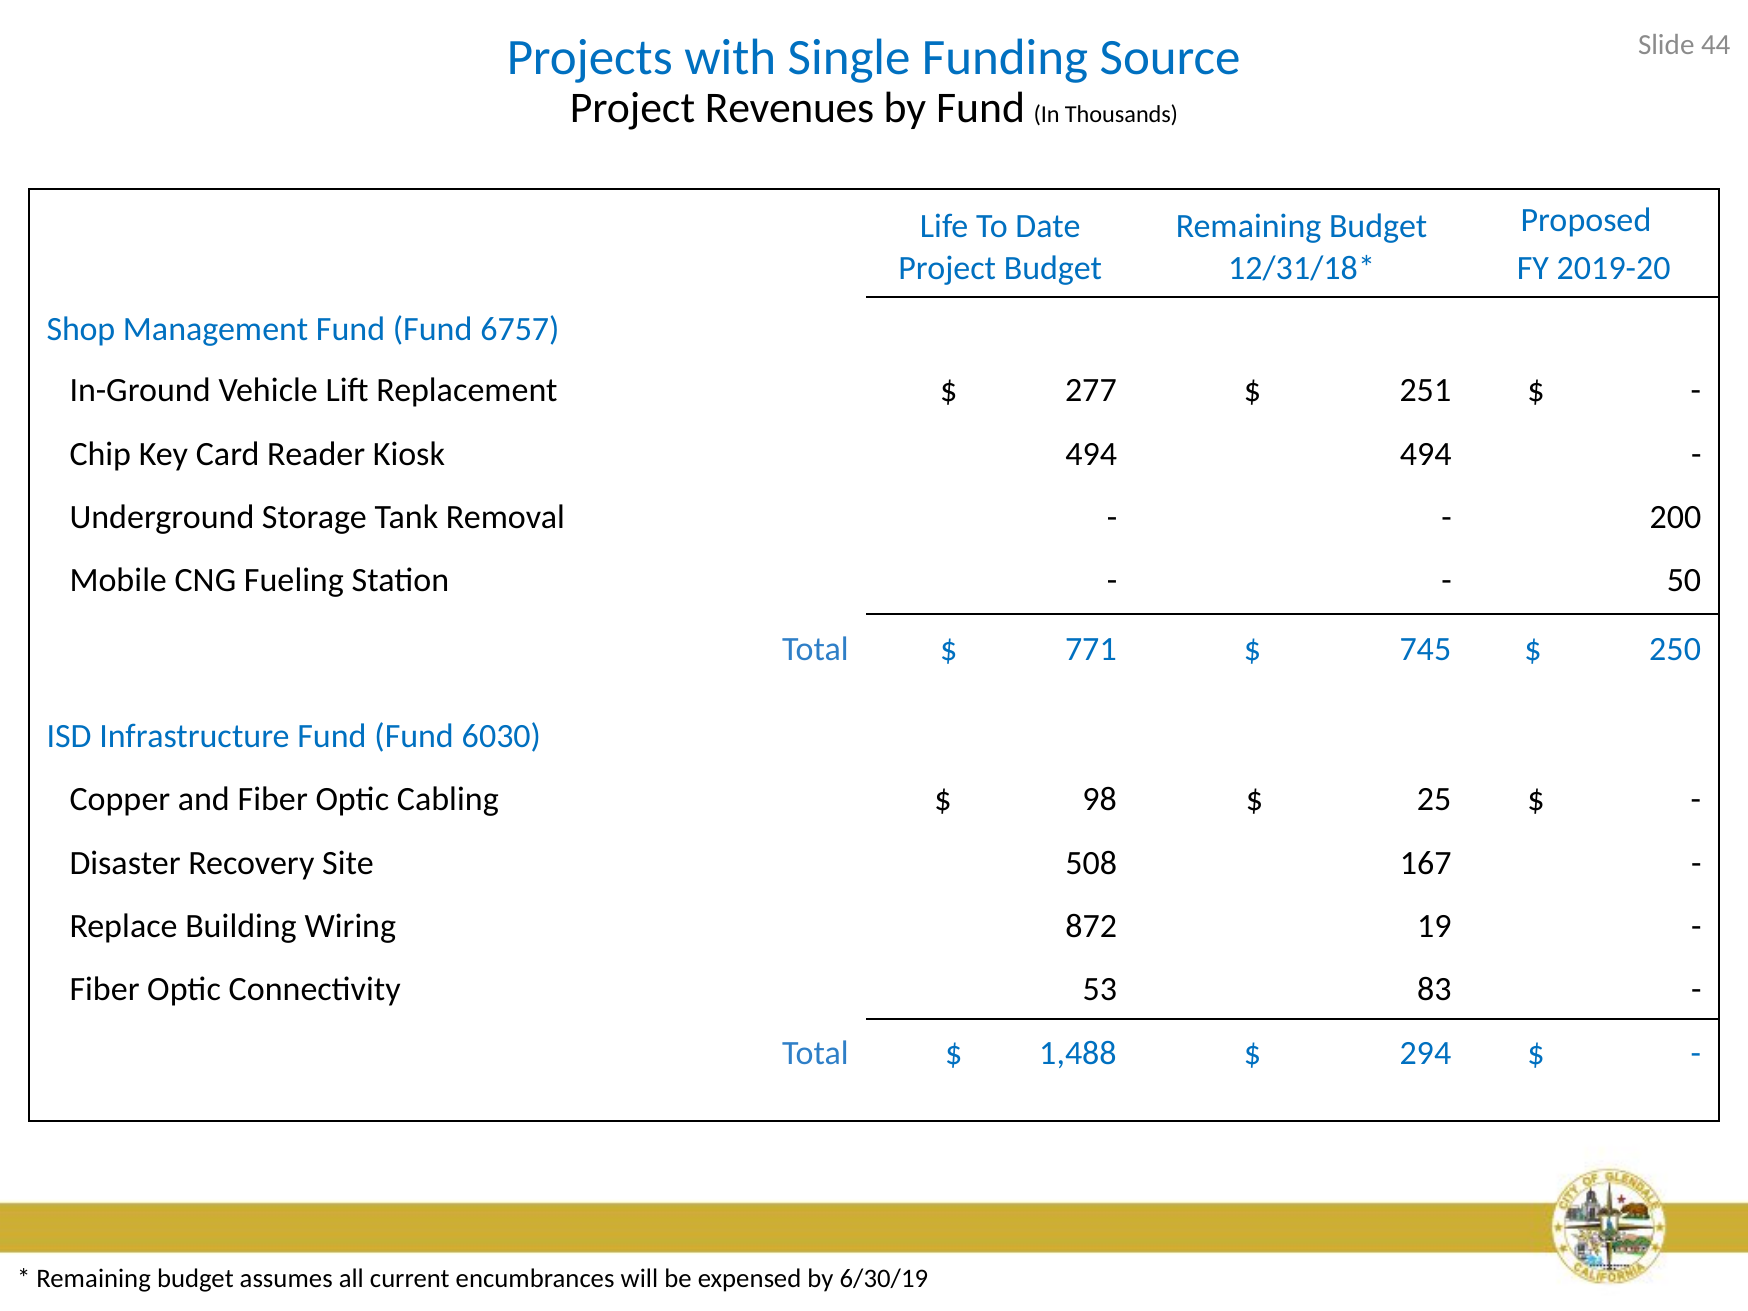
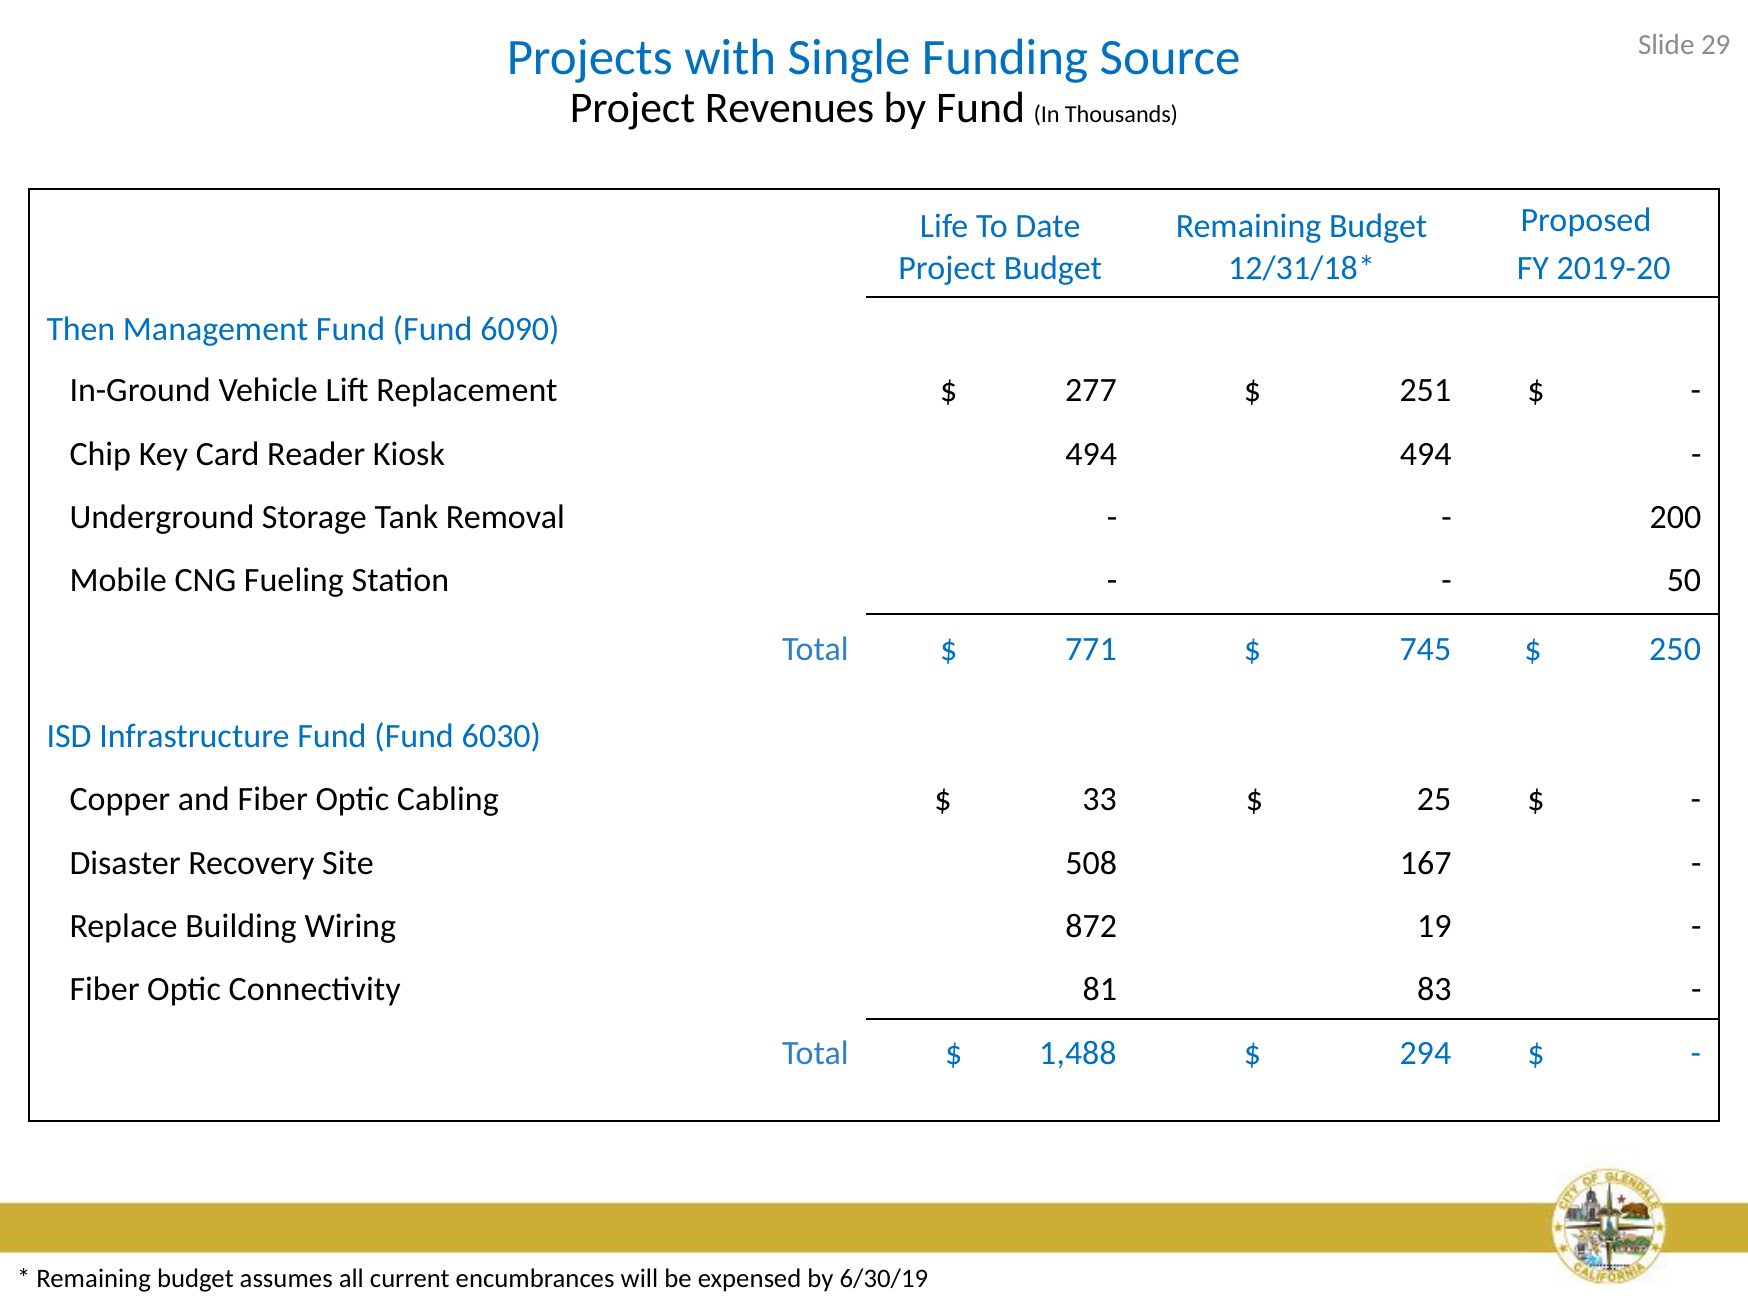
44: 44 -> 29 (1716, 45)
Shop: Shop -> Then (81, 329)
6757: 6757 -> 6090 (520, 329)
98: 98 -> 33 (1100, 799)
53: 53 -> 81 (1100, 990)
